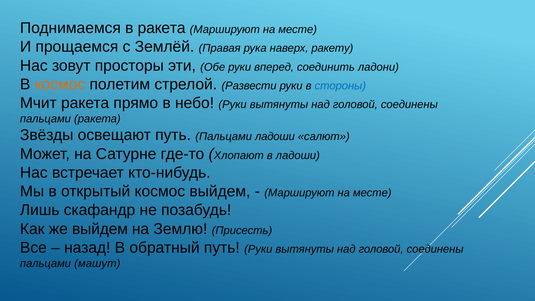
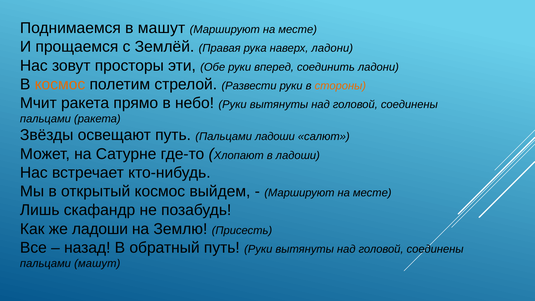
в ракета: ракета -> машут (161, 28)
наверх ракету: ракету -> ладони (332, 48)
стороны colour: blue -> orange (340, 86)
же выйдем: выйдем -> ладоши (100, 229)
